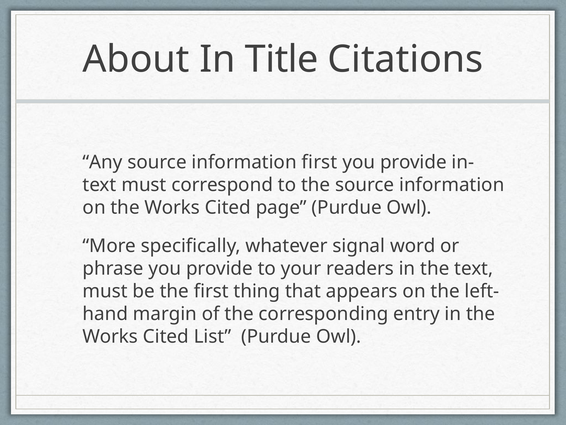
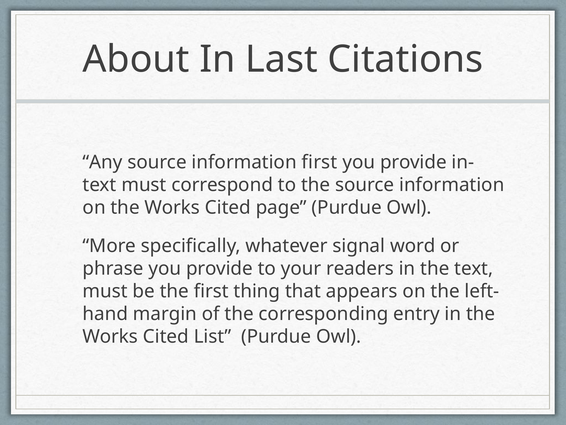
Title: Title -> Last (282, 59)
